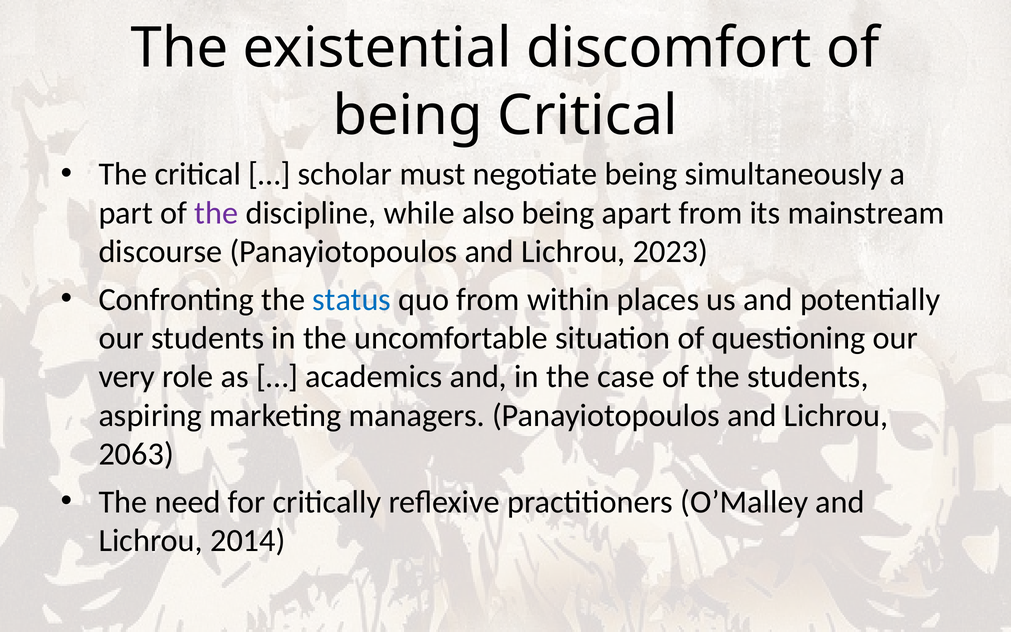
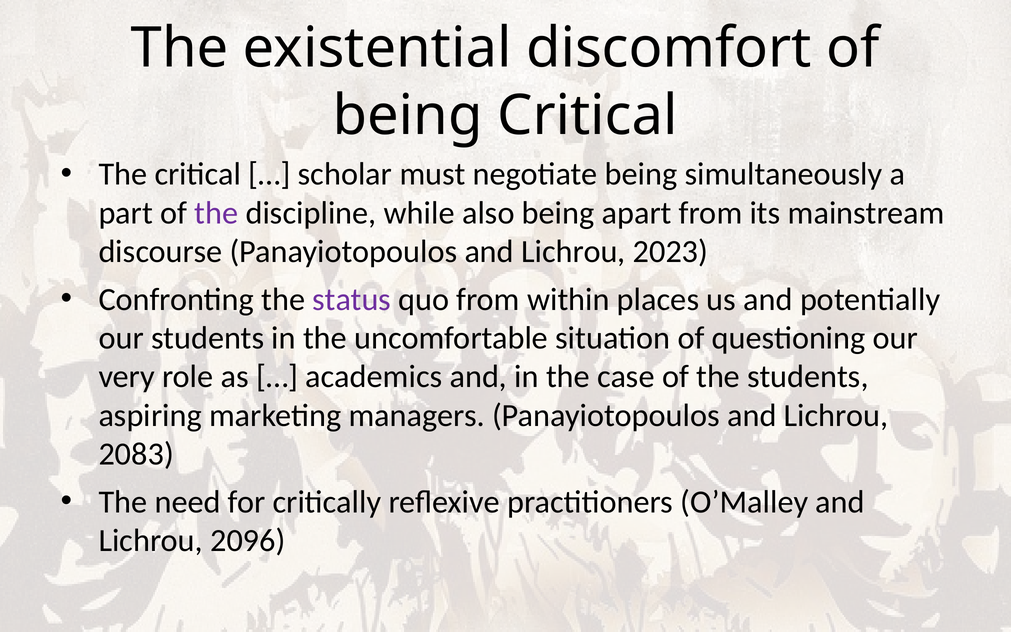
status colour: blue -> purple (352, 299)
2063: 2063 -> 2083 (136, 454)
2014: 2014 -> 2096 (248, 541)
